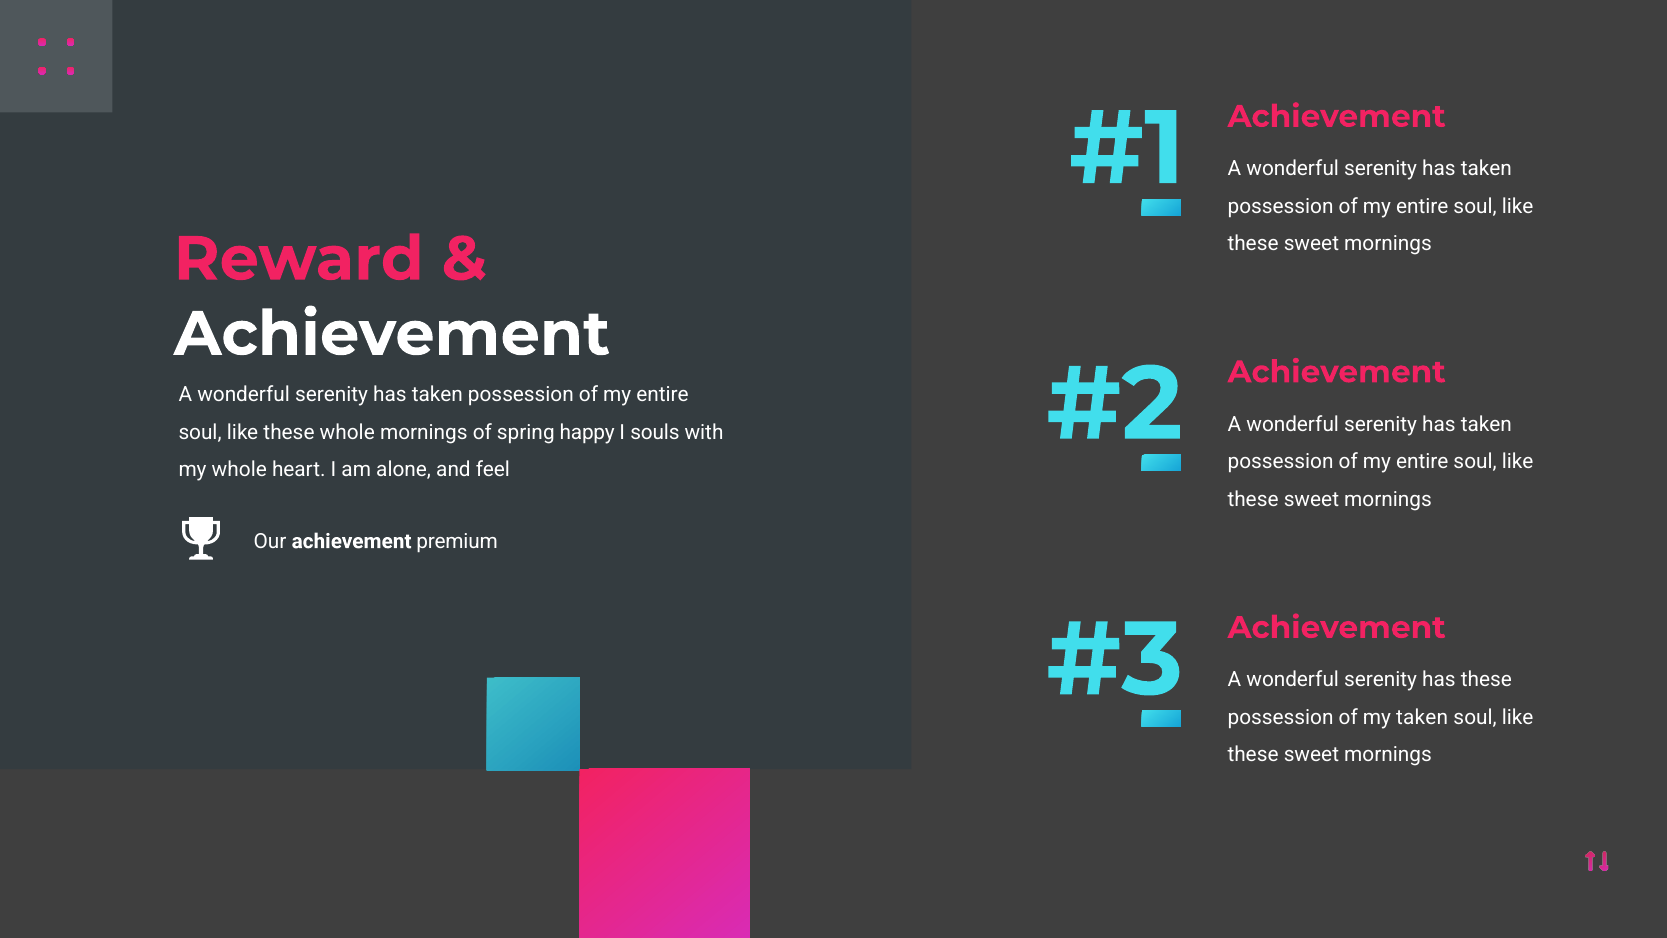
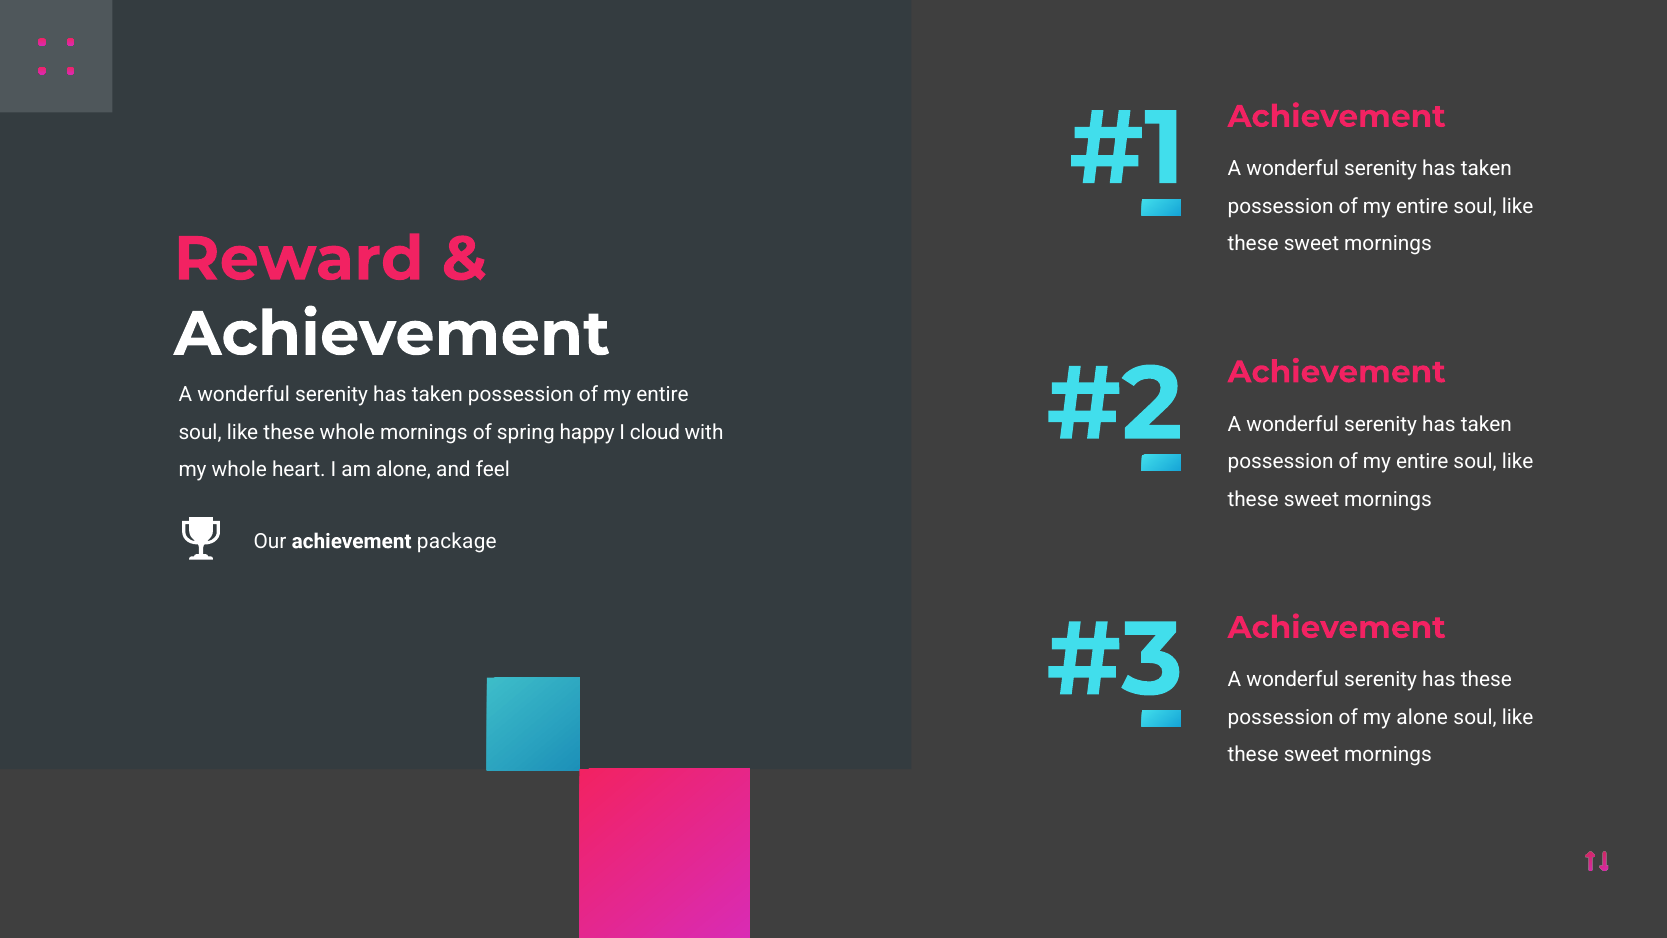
souls: souls -> cloud (655, 432)
premium: premium -> package (457, 541)
my taken: taken -> alone (1422, 717)
